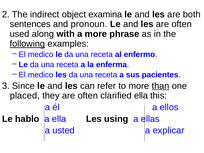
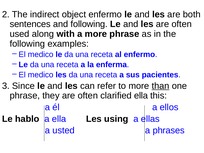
object examina: examina -> enfermo (105, 14)
and pronoun: pronoun -> following (89, 24)
following underline: present -> none (27, 44)
placed: placed -> phrase (25, 96)
explicar: explicar -> phrases (169, 130)
